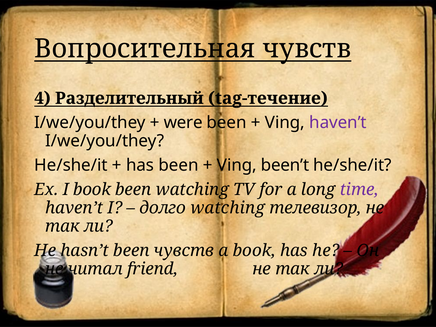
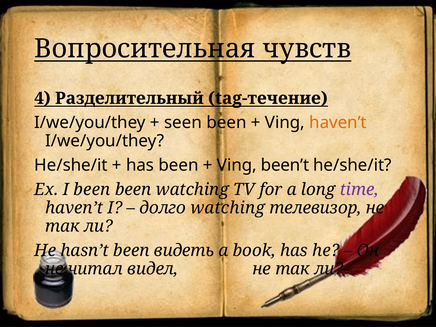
were: were -> seen (183, 123)
haven’t colour: purple -> orange (338, 123)
I book: book -> been (92, 190)
been чувств: чувств -> видеть (184, 251)
friend: friend -> видел (153, 269)
